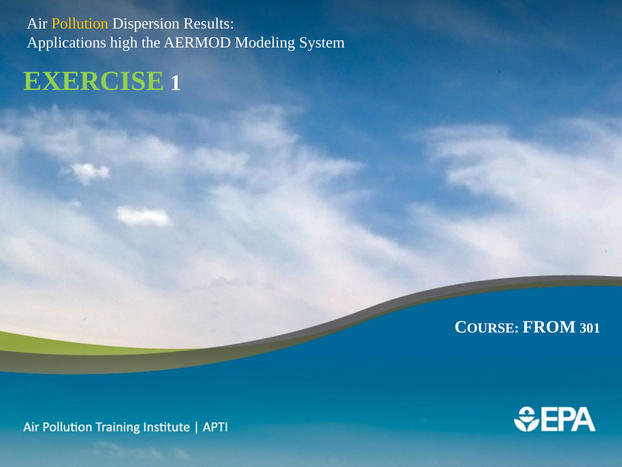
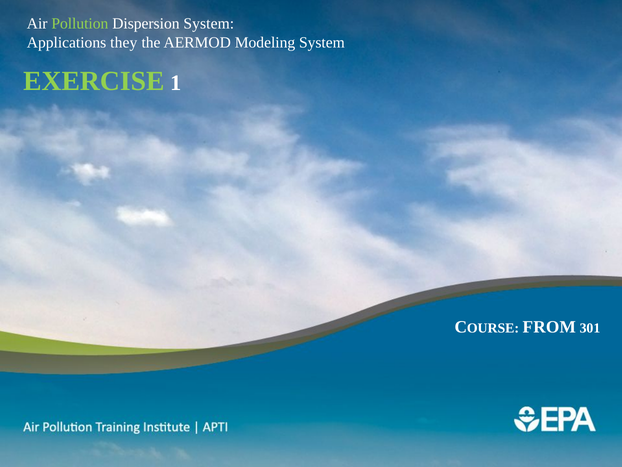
Pollution colour: yellow -> light green (80, 24)
Dispersion Results: Results -> System (209, 24)
high: high -> they (124, 42)
